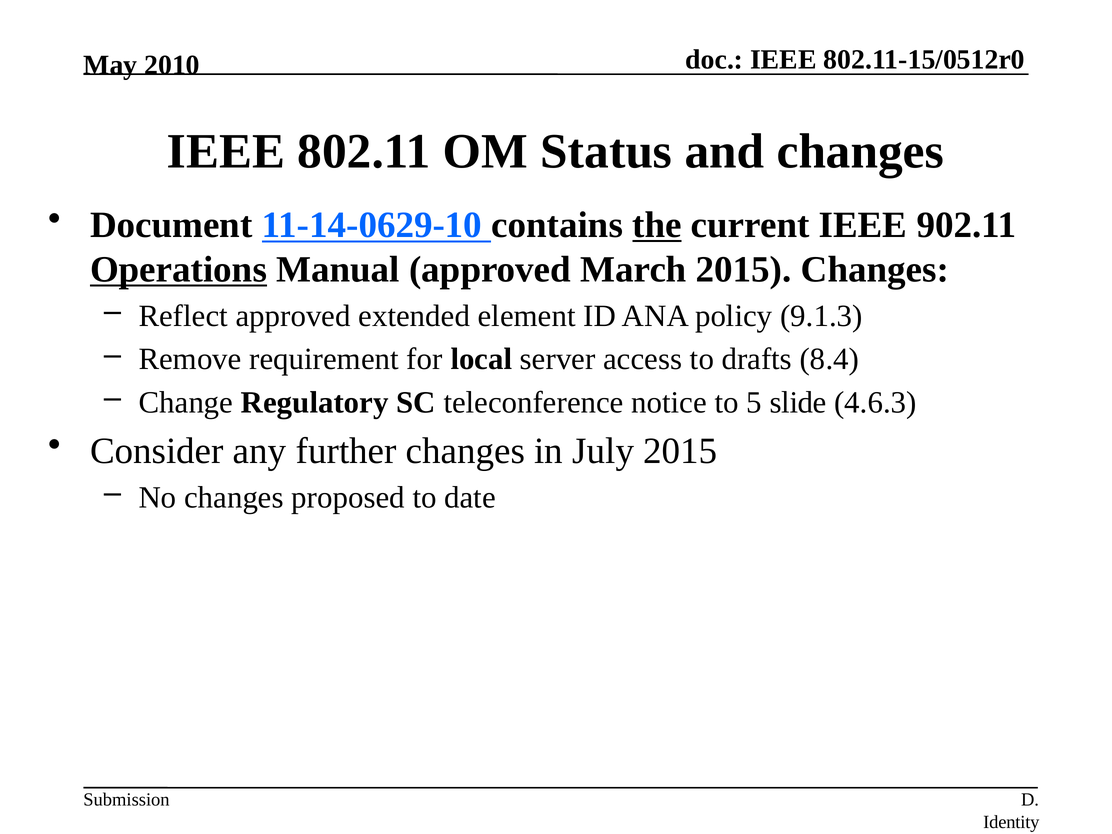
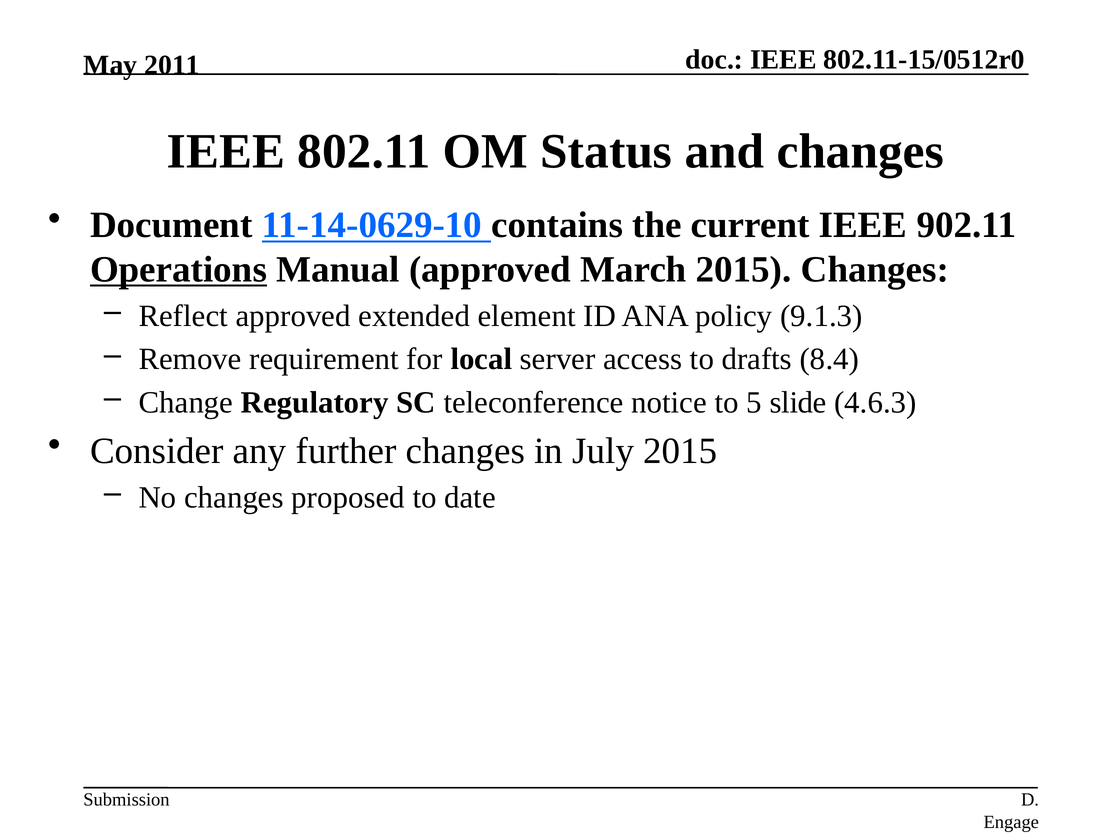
2010: 2010 -> 2011 (172, 65)
the underline: present -> none (657, 225)
Identity: Identity -> Engage (1011, 822)
